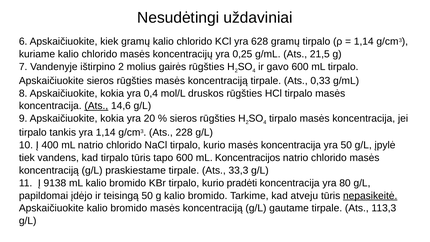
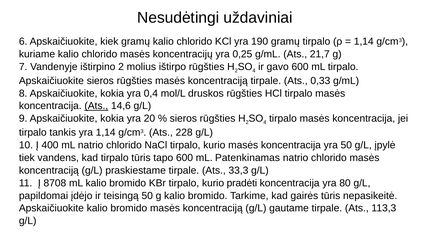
628: 628 -> 190 (260, 41)
21,5: 21,5 -> 21,7 (320, 54)
gairės: gairės -> ištirpo (172, 67)
Koncentracijos: Koncentracijos -> Patenkinamas (248, 158)
9138: 9138 -> 8708 (55, 183)
atveju: atveju -> gairės (304, 196)
nepasikeitė underline: present -> none (370, 196)
